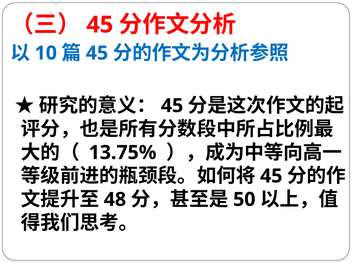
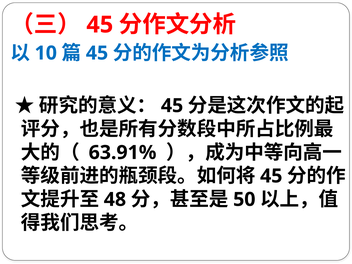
13.75%: 13.75% -> 63.91% (123, 153)
